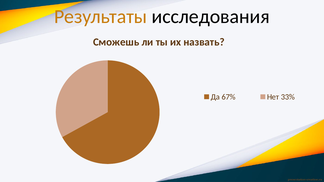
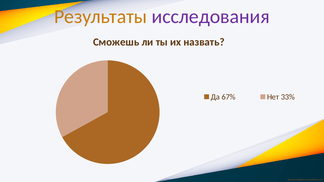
исследования colour: black -> purple (211, 17)
